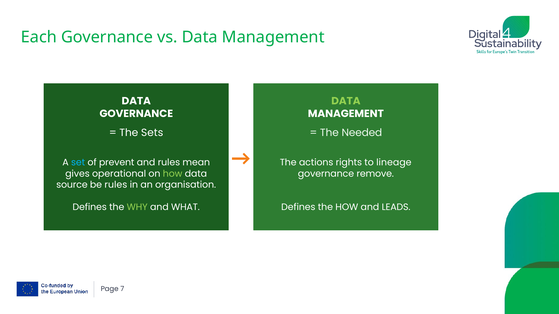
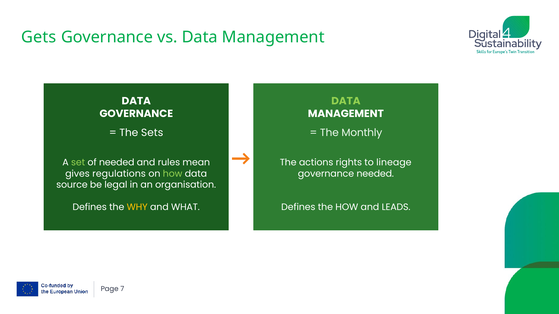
Each: Each -> Gets (39, 37)
Needed: Needed -> Monthly (362, 133)
set colour: light blue -> light green (78, 163)
of prevent: prevent -> needed (117, 163)
operational: operational -> regulations (119, 174)
governance remove: remove -> needed (375, 174)
be rules: rules -> legal (116, 185)
WHY colour: light green -> yellow (137, 207)
